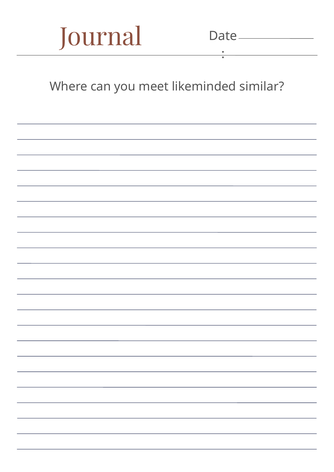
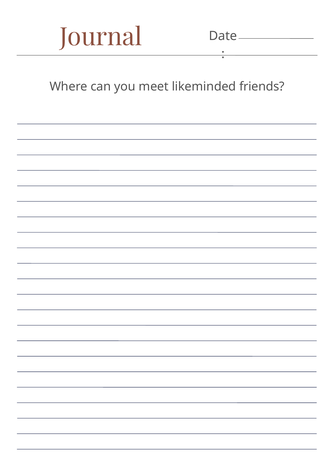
similar: similar -> friends (262, 87)
